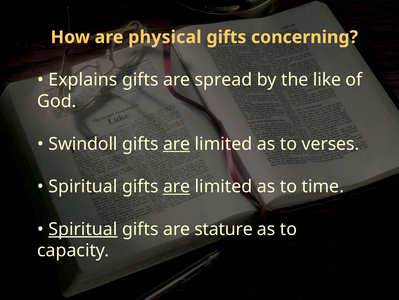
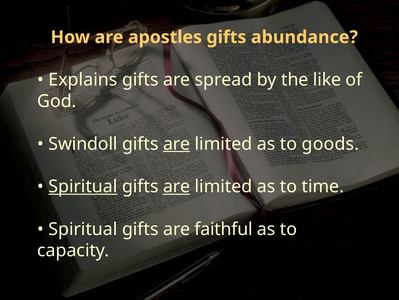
physical: physical -> apostles (165, 37)
concerning: concerning -> abundance (304, 37)
verses: verses -> goods (330, 144)
Spiritual underline: none -> present (83, 186)
Spiritual underline: present -> none (83, 229)
stature: stature -> faithful (224, 229)
